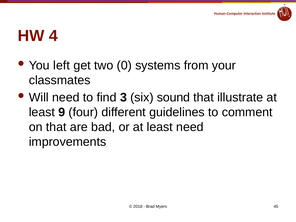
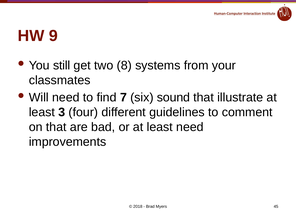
4: 4 -> 9 (53, 36)
left: left -> still (62, 65)
0: 0 -> 8 (124, 65)
3: 3 -> 7 (123, 97)
9: 9 -> 3 (62, 112)
